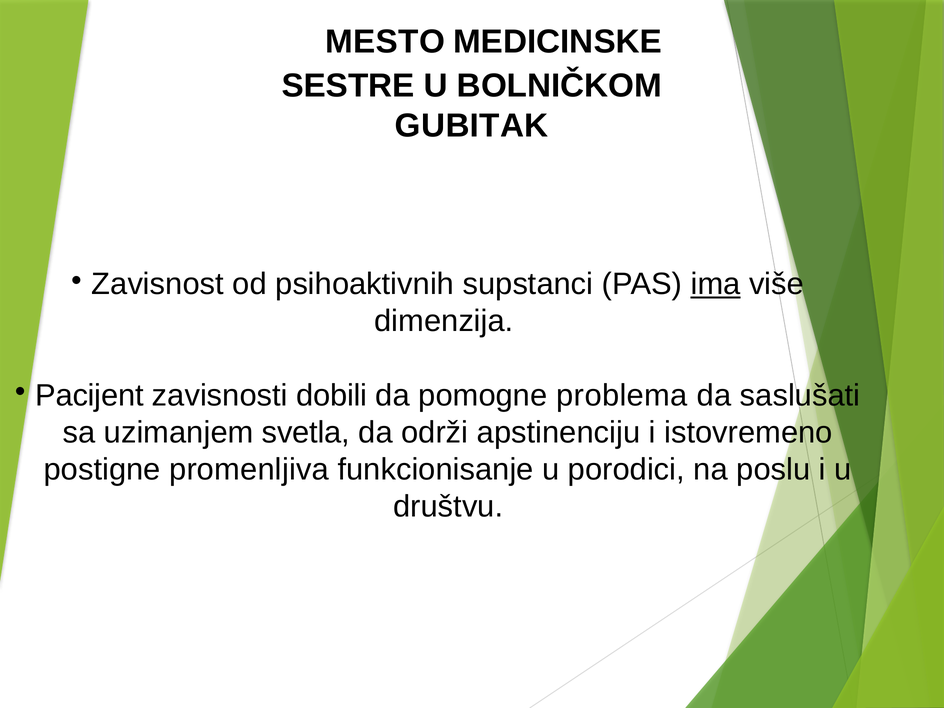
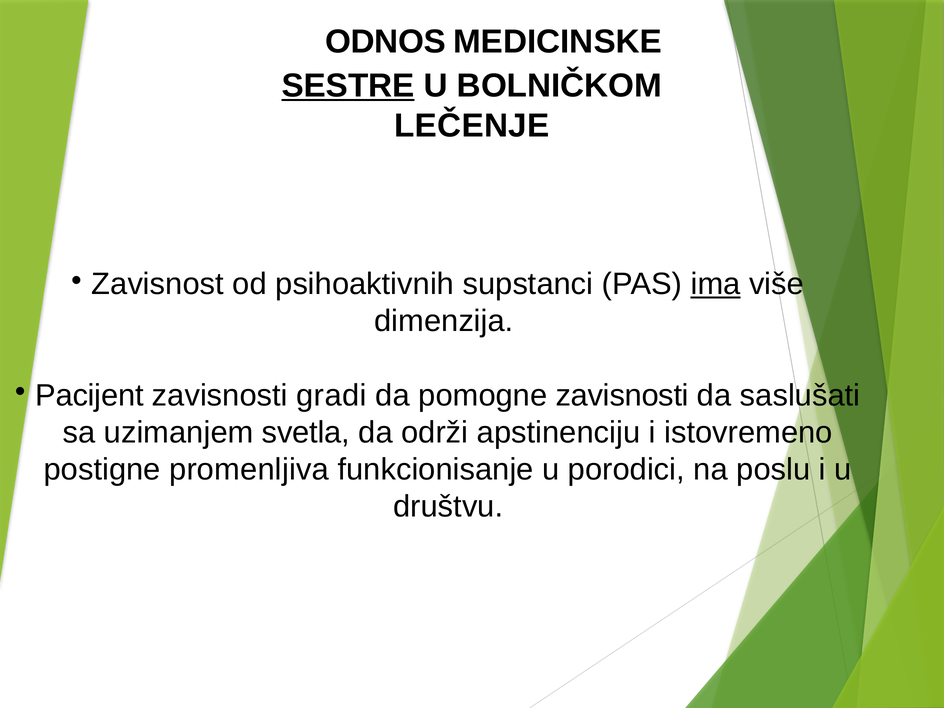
MESTO: MESTO -> ODNOS (385, 42)
SESTRE underline: none -> present (348, 86)
GUBITAK: GUBITAK -> LEČENJE (472, 126)
dobili: dobili -> gradi (331, 395)
pomogne problema: problema -> zavisnosti (622, 395)
